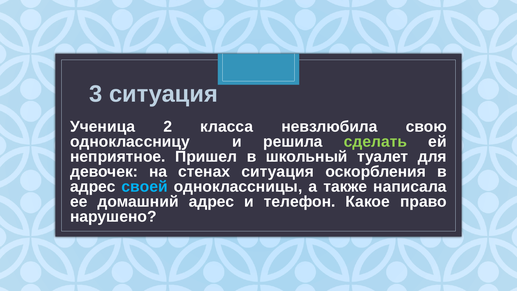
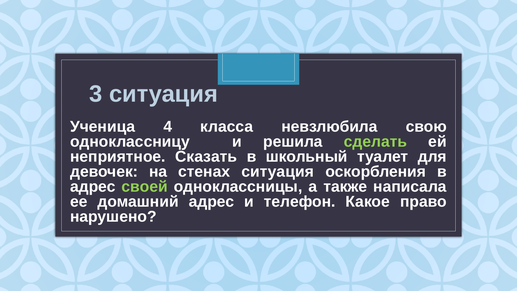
2: 2 -> 4 (168, 127)
Пришел: Пришел -> Сказать (206, 157)
своей colour: light blue -> light green (145, 187)
